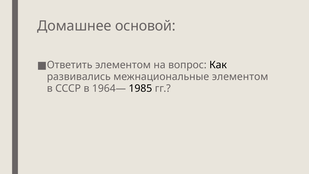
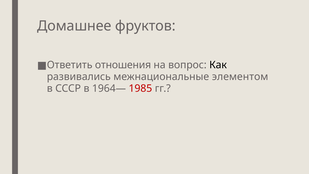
основой: основой -> фруктов (145, 26)
Ответить элементом: элементом -> отношения (123, 65)
1985 colour: black -> red (140, 88)
